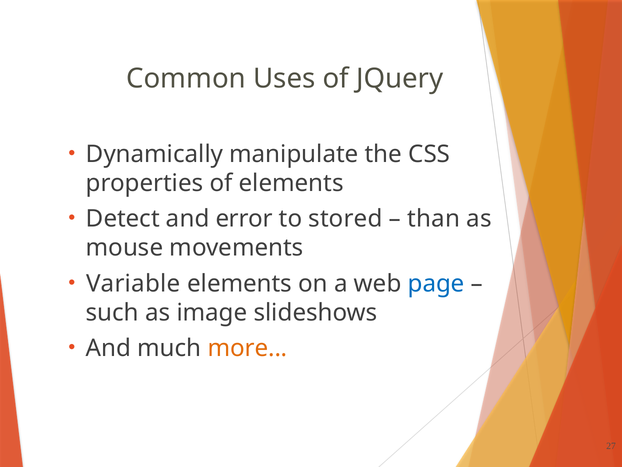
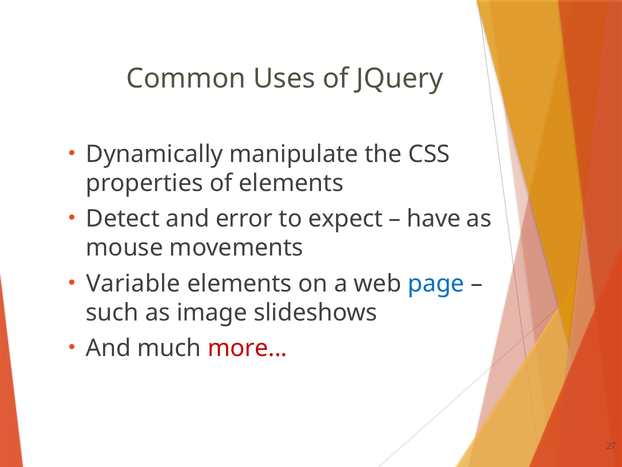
stored: stored -> expect (346, 219)
than: than -> have (434, 219)
more colour: orange -> red (248, 348)
